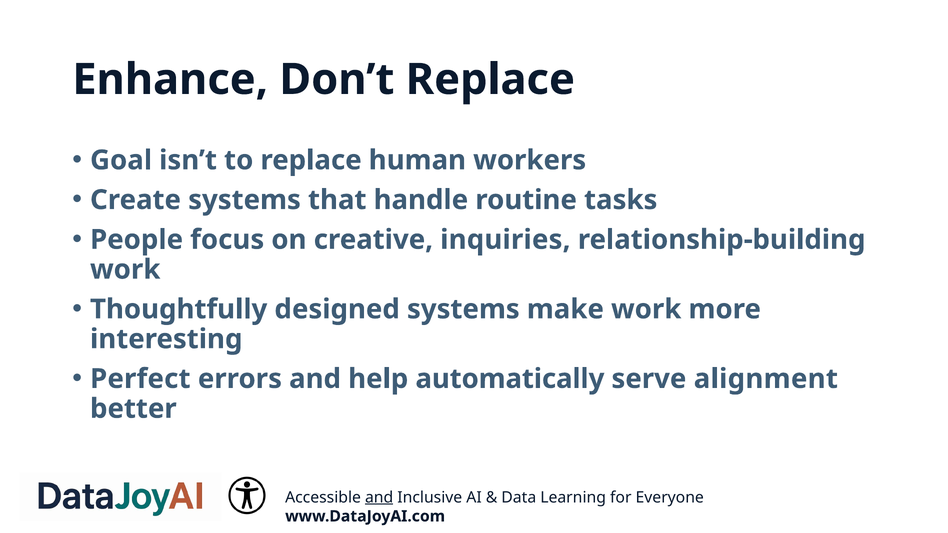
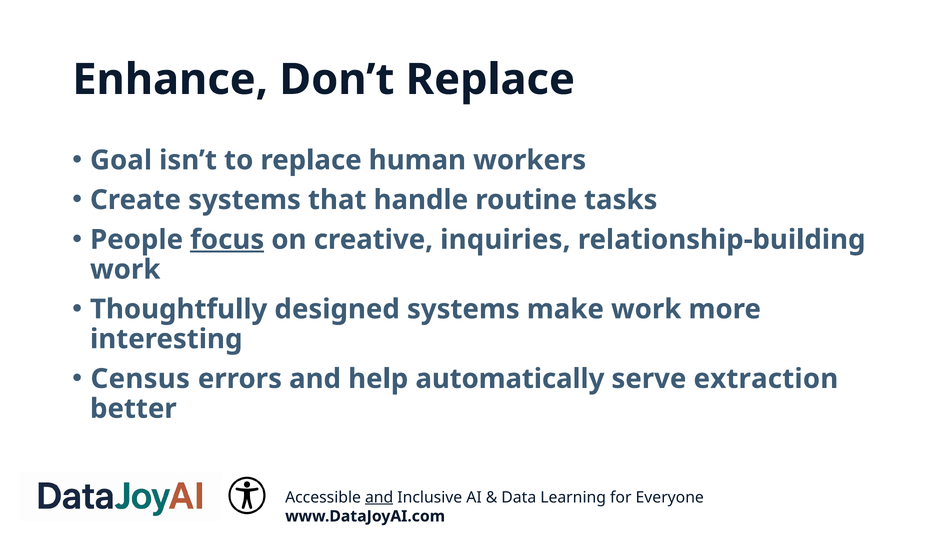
focus underline: none -> present (227, 240)
Perfect: Perfect -> Census (140, 379)
alignment: alignment -> extraction (766, 379)
